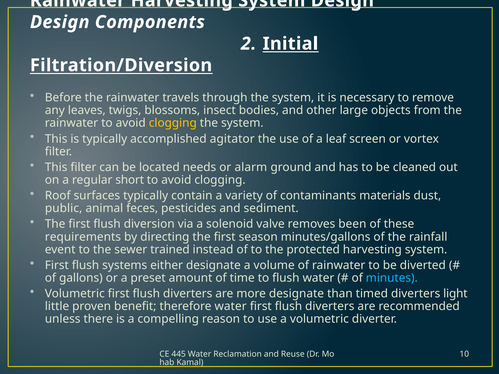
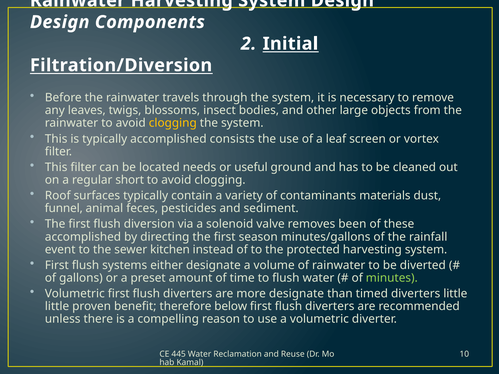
agitator: agitator -> consists (232, 139)
alarm: alarm -> useful (251, 167)
public: public -> funnel (64, 209)
requirements: requirements -> accomplished (83, 237)
trained: trained -> kitchen (170, 250)
minutes colour: light blue -> light green (392, 278)
diverters light: light -> little (455, 294)
therefore water: water -> below (231, 307)
